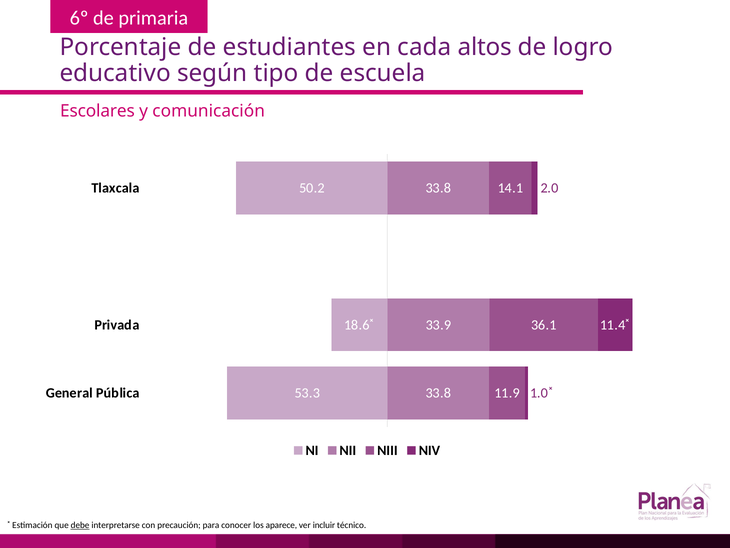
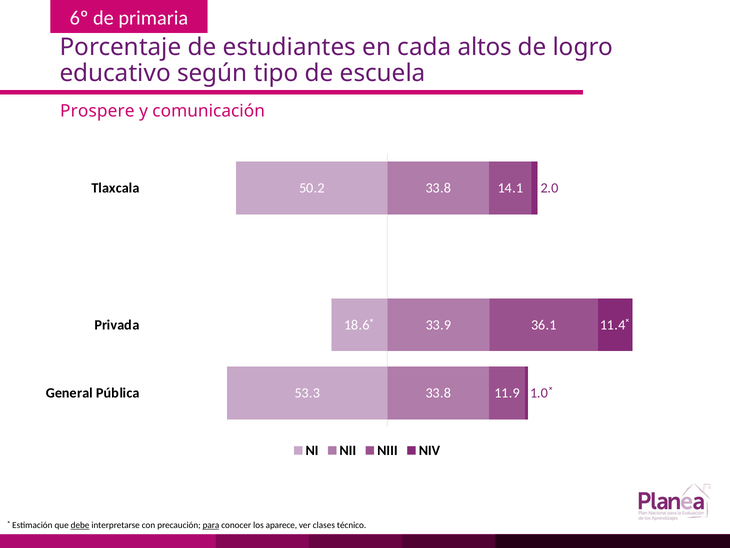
Escolares: Escolares -> Prospere (97, 111)
para underline: none -> present (211, 525)
incluir: incluir -> clases (324, 525)
